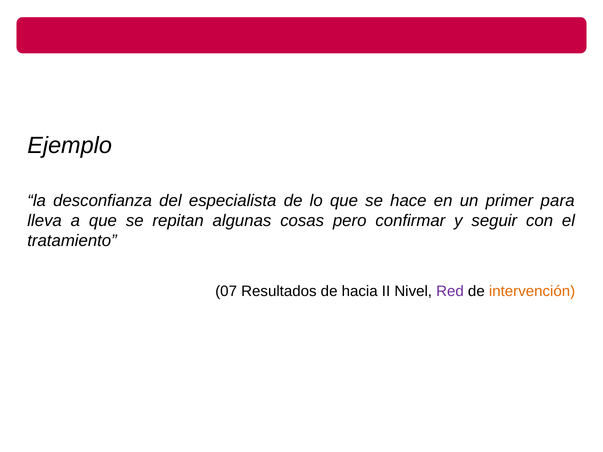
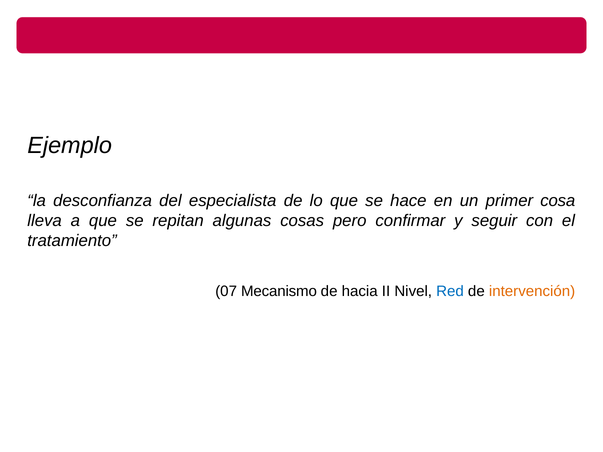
para: para -> cosa (558, 201)
Resultados: Resultados -> Mecanismo (279, 291)
Red colour: purple -> blue (450, 291)
